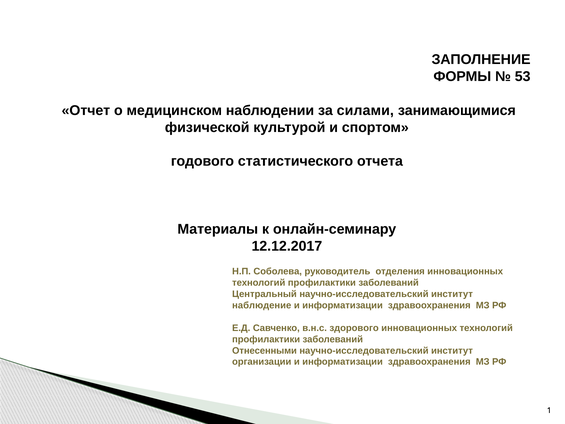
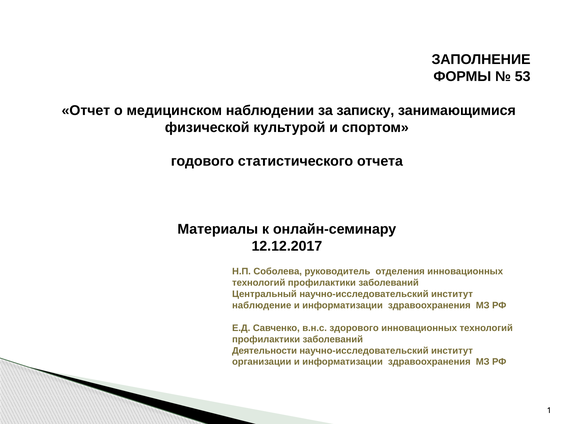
силами: силами -> записку (365, 110)
Отнесенными: Отнесенными -> Деятельности (265, 350)
